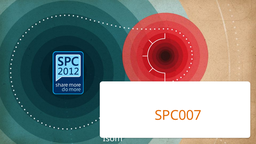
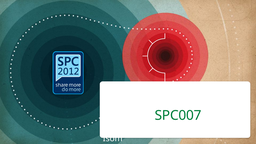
SPC007 colour: orange -> green (178, 115)
